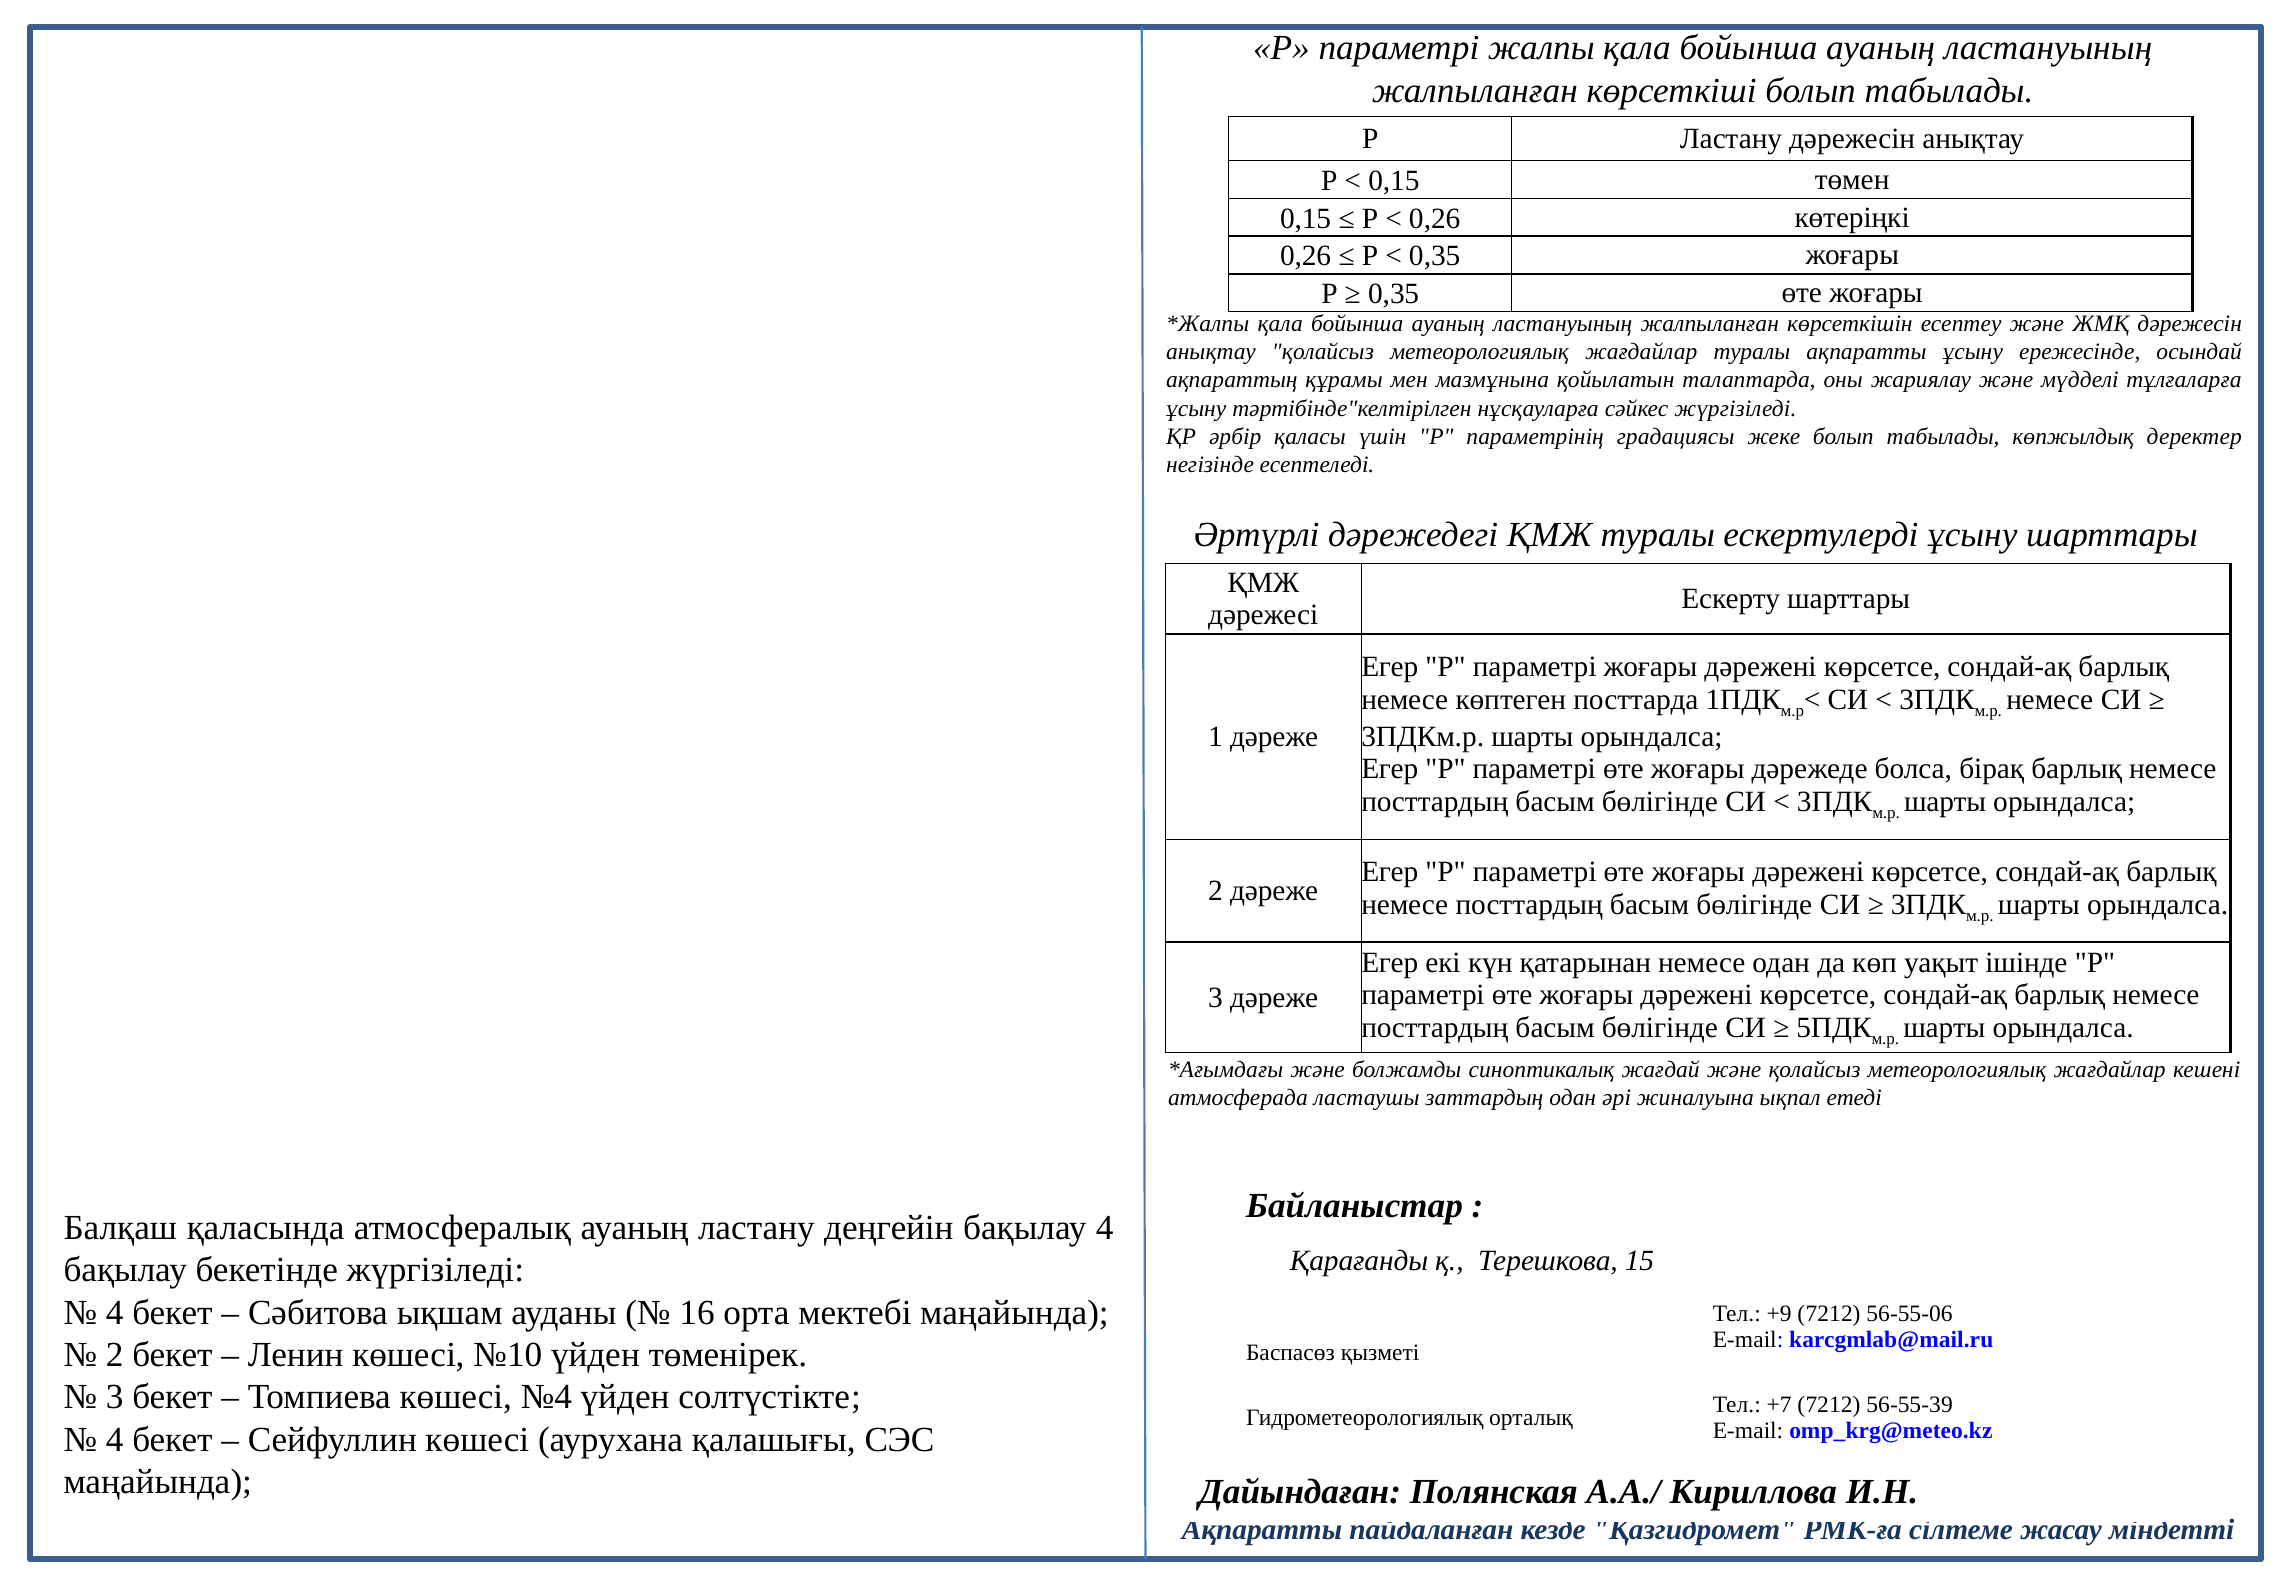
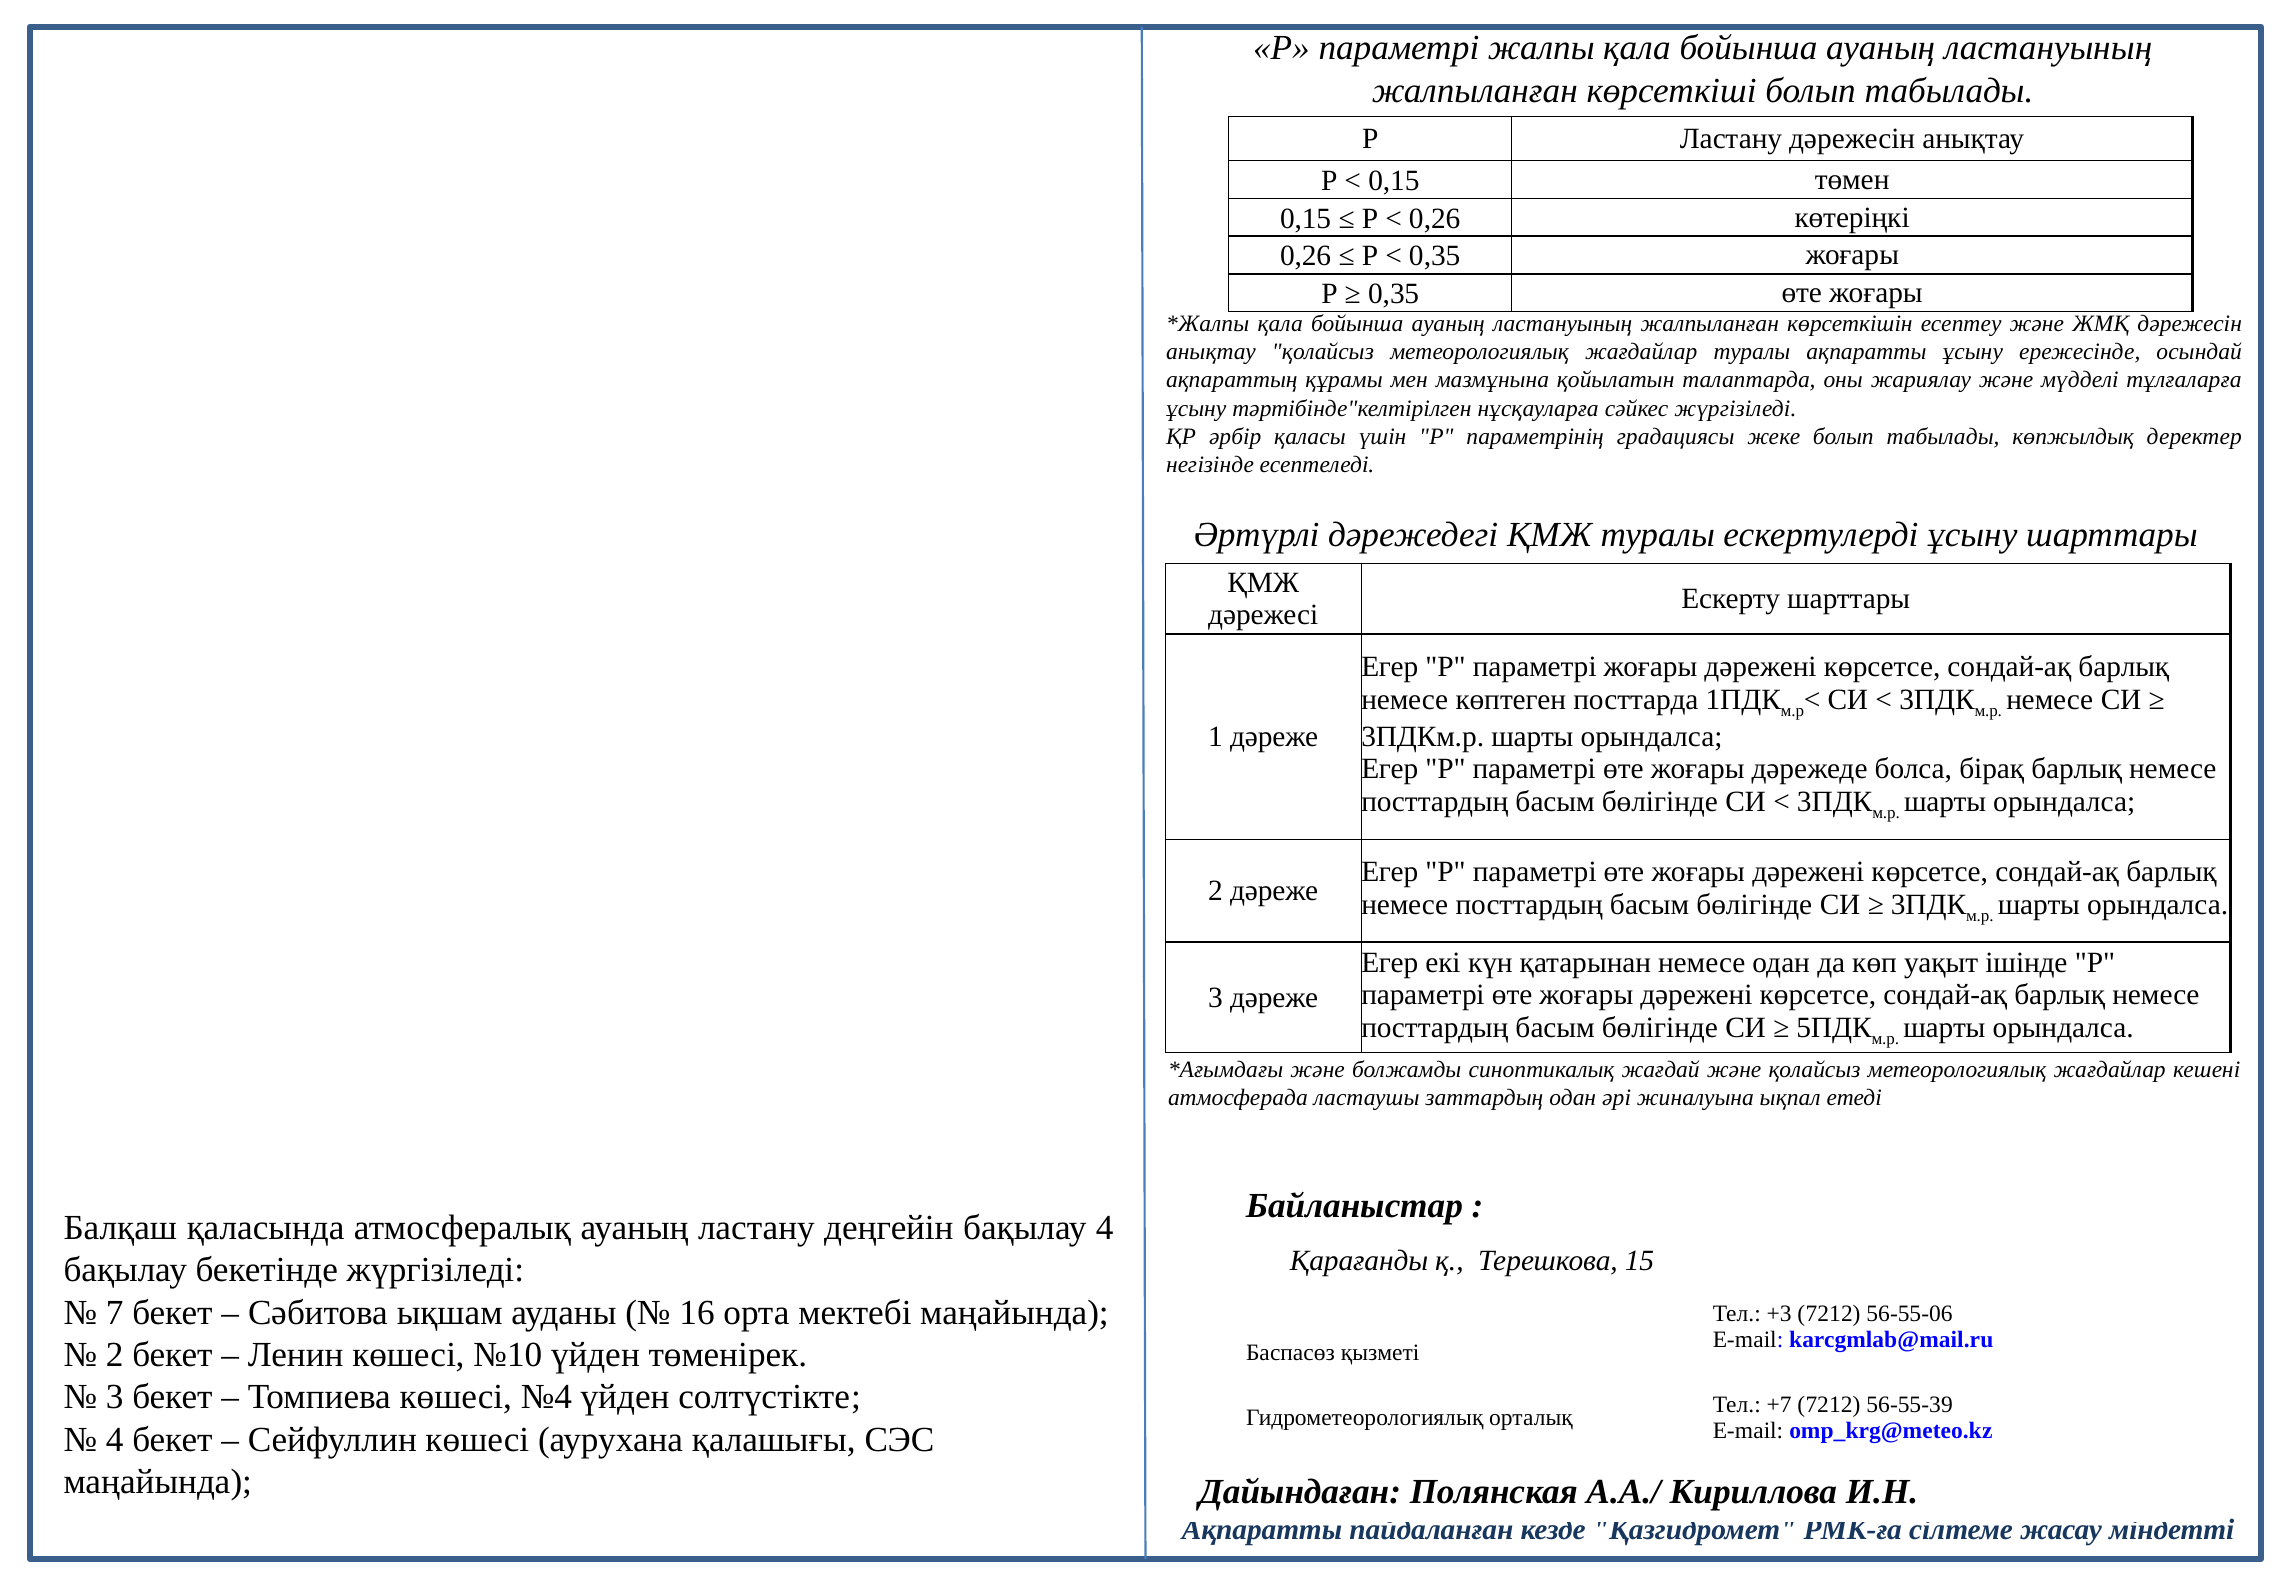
4: 4 -> 7 (115, 1313)
+9: +9 -> +3 (1779, 1313)
